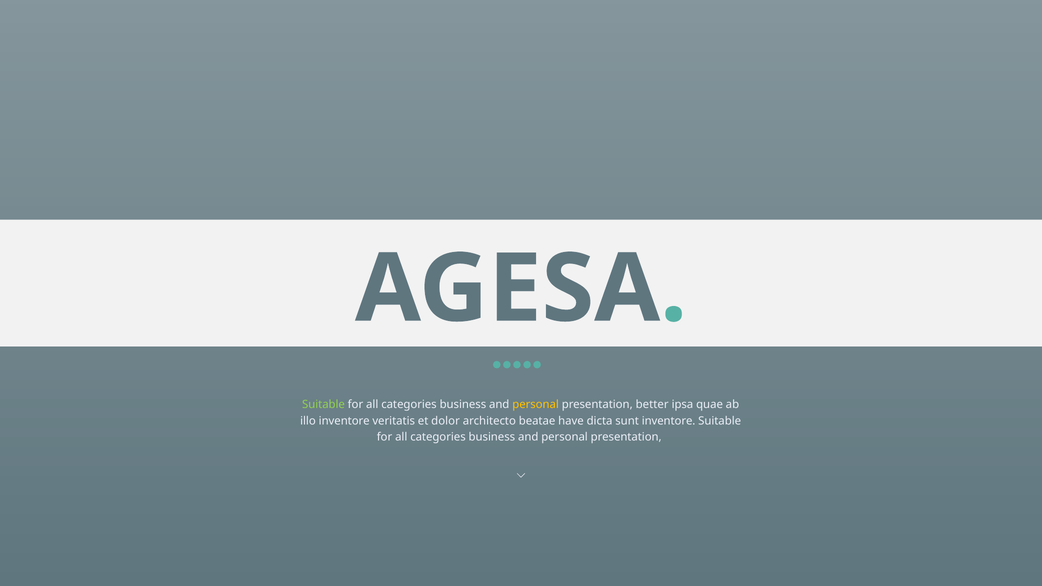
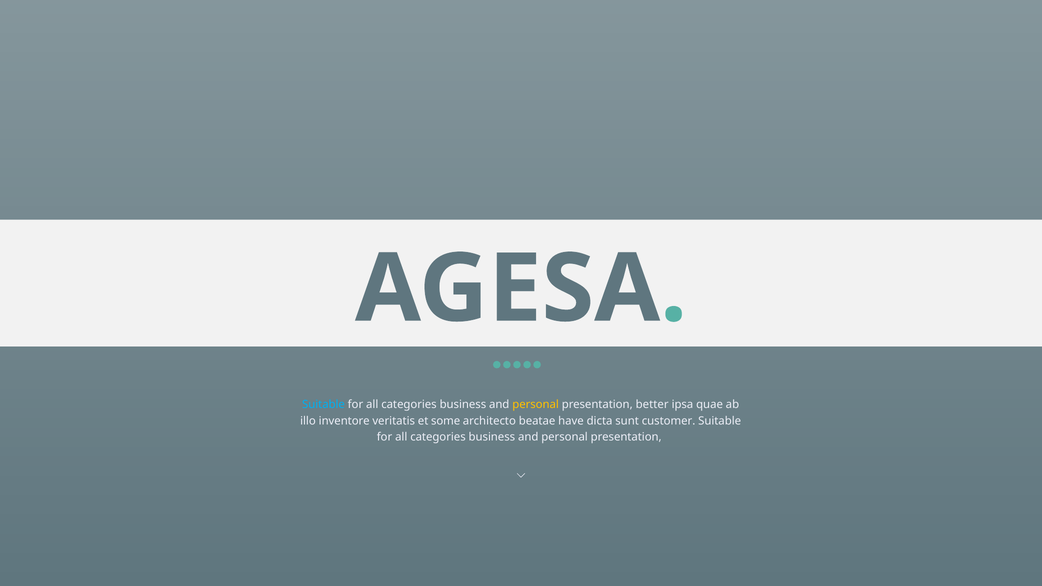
Suitable colour: light green -> light blue (323, 405)
dolor: dolor -> some (446, 421)
sunt inventore: inventore -> customer (669, 421)
